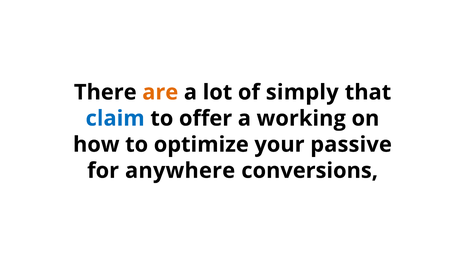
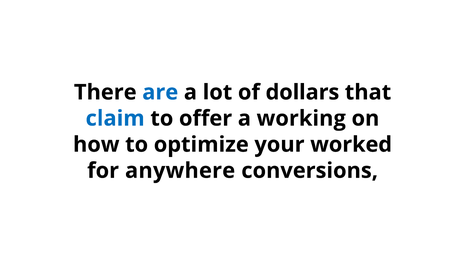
are colour: orange -> blue (160, 93)
simply: simply -> dollars (302, 93)
passive: passive -> worked (351, 145)
